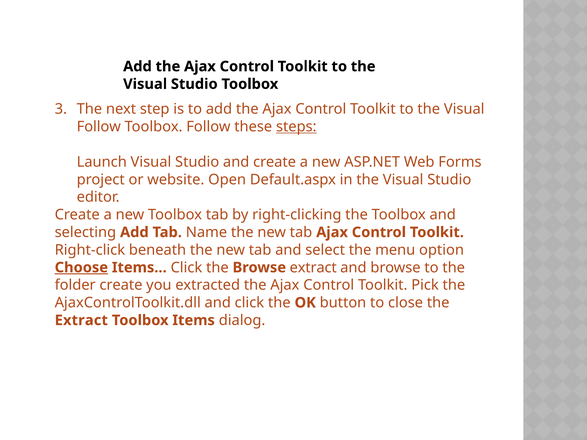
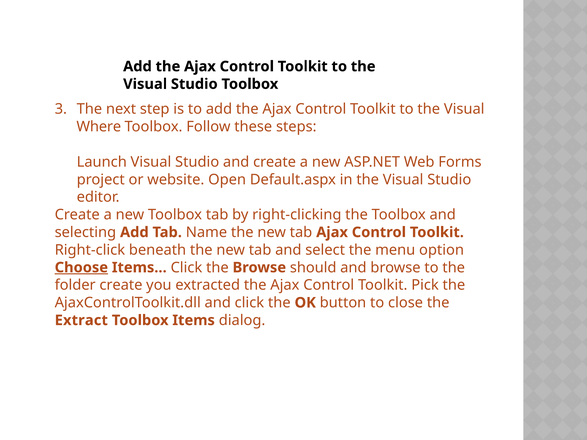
Follow: Follow -> Where (99, 127)
steps underline: present -> none (296, 127)
Browse extract: extract -> should (313, 268)
